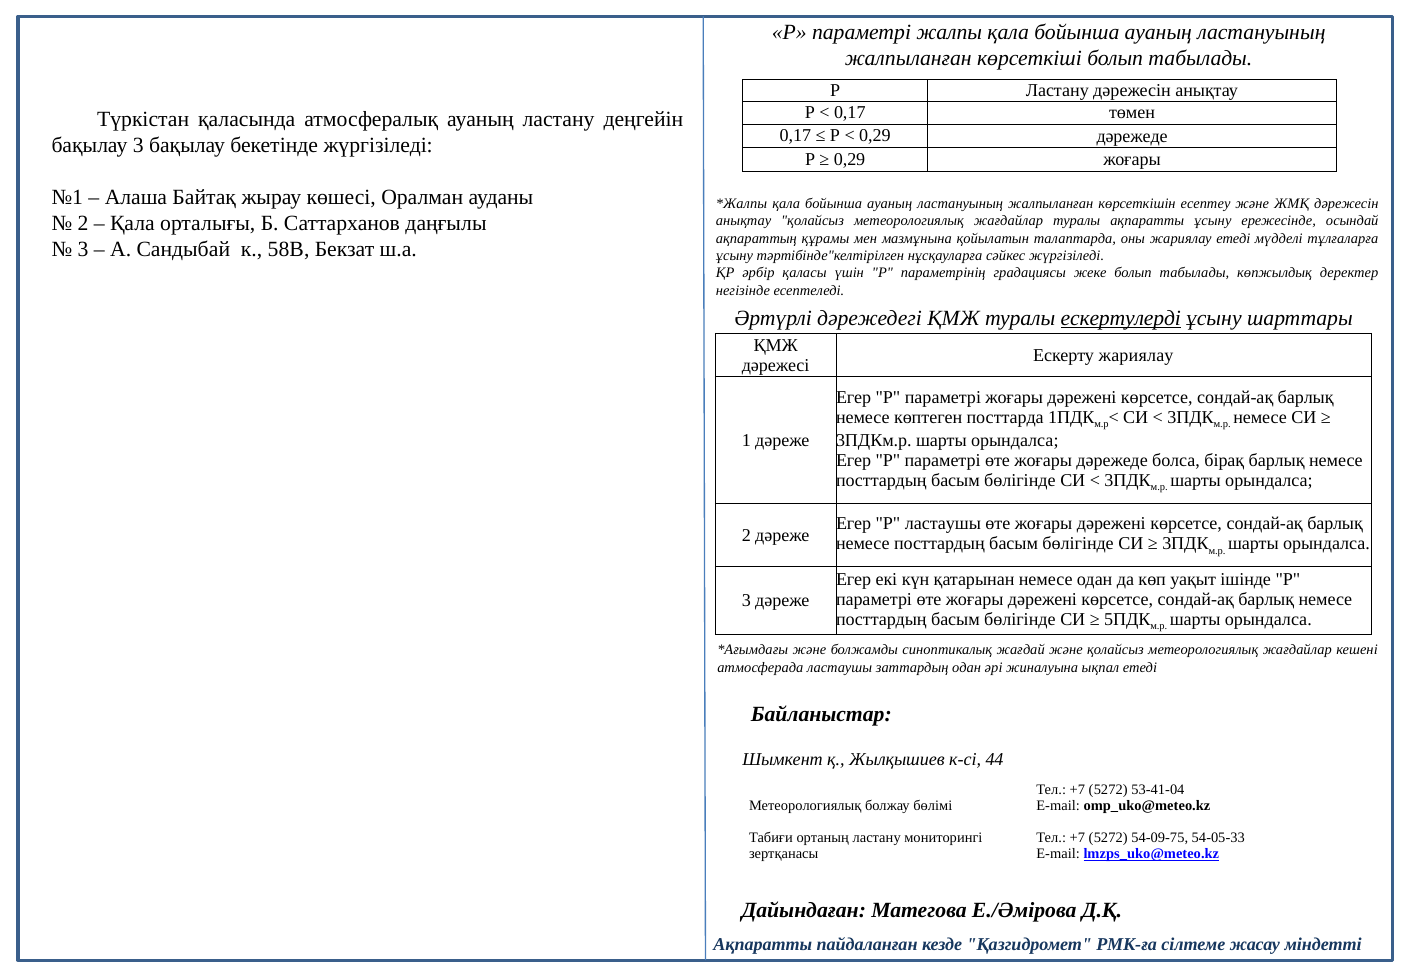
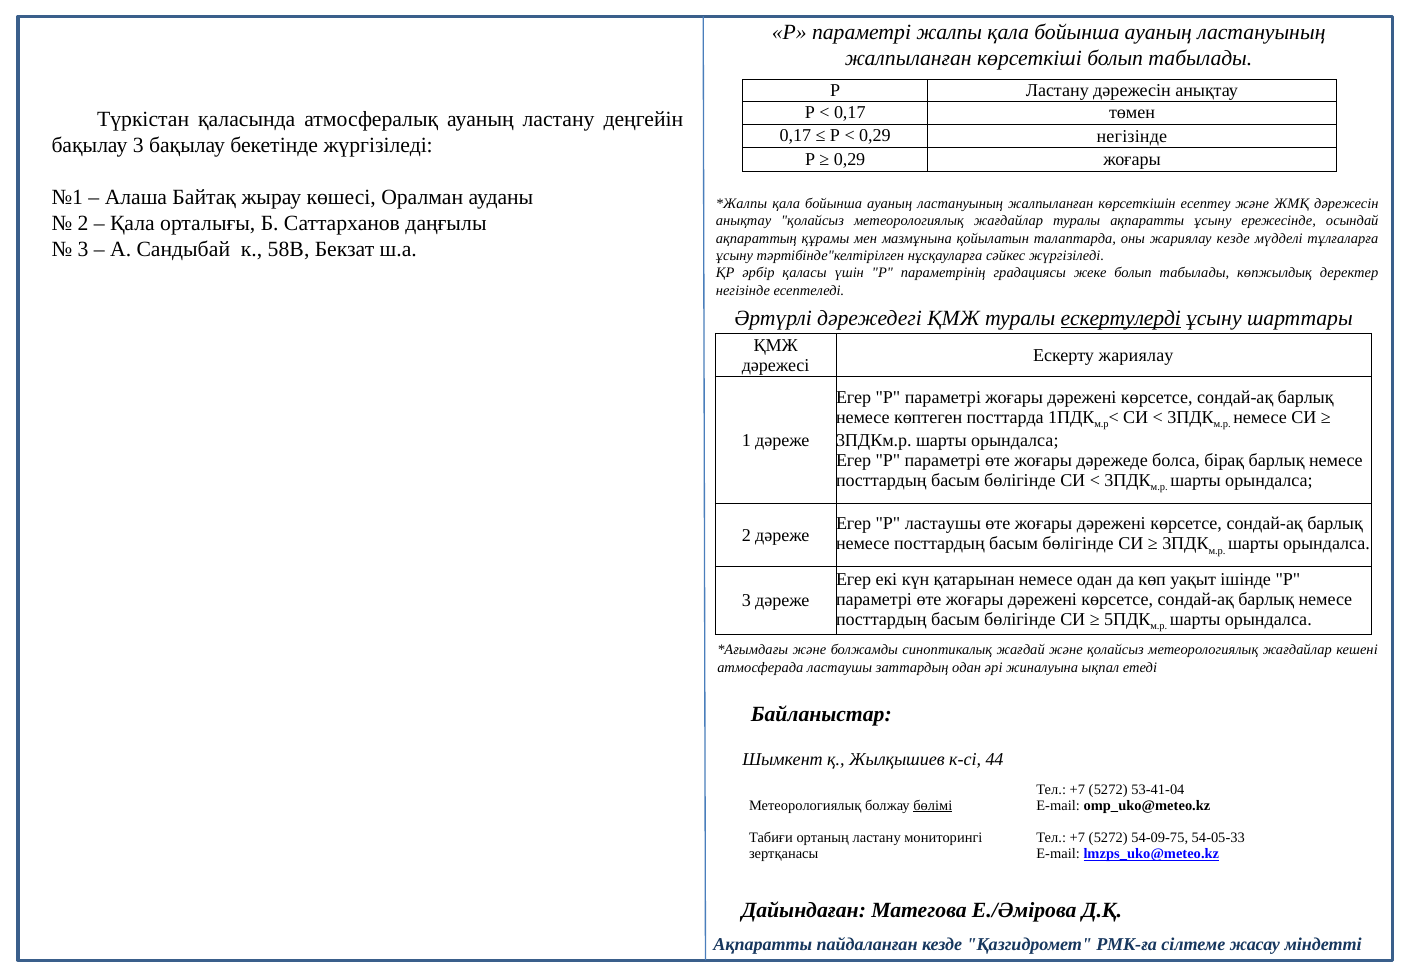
0,29 дәрежеде: дәрежеде -> негізінде (1132, 136)
жариялау етеді: етеді -> кезде (1233, 238)
бөлімі underline: none -> present (933, 806)
